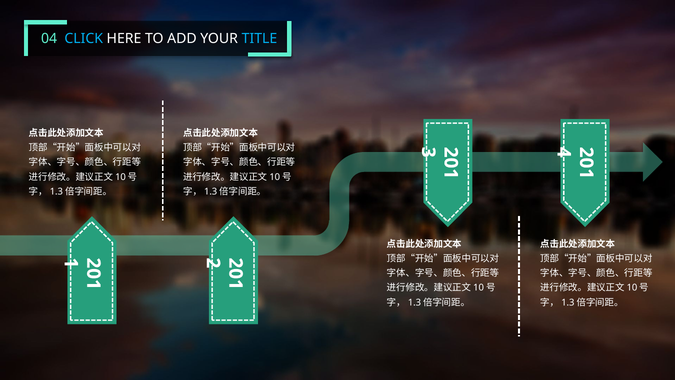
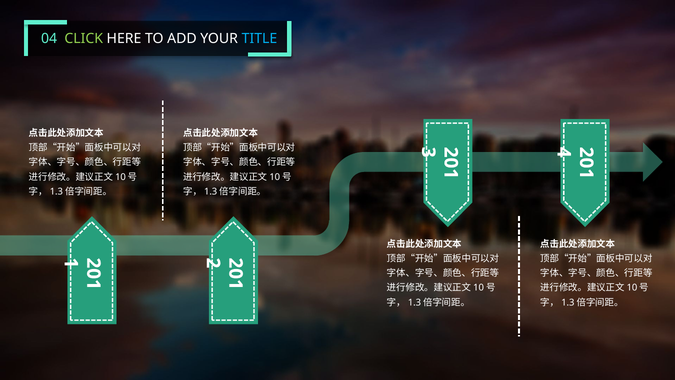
CLICK colour: light blue -> light green (84, 39)
